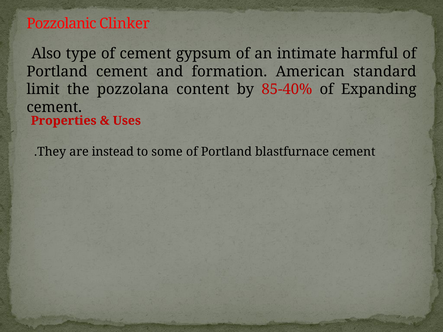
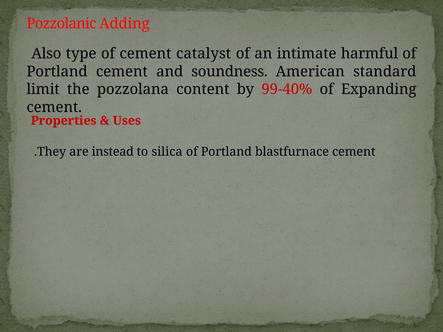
Clinker: Clinker -> Adding (124, 24)
gypsum: gypsum -> catalyst (204, 54)
formation: formation -> soundness (230, 72)
85-40%: 85-40% -> 99-40% (287, 90)
some: some -> silica (167, 152)
